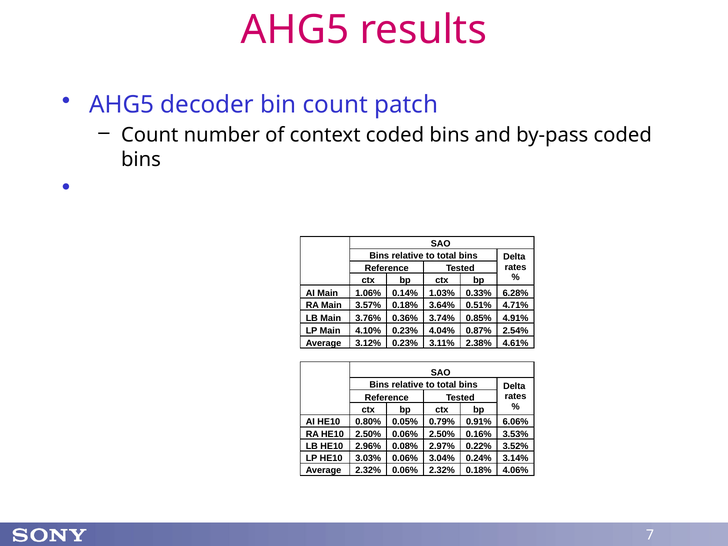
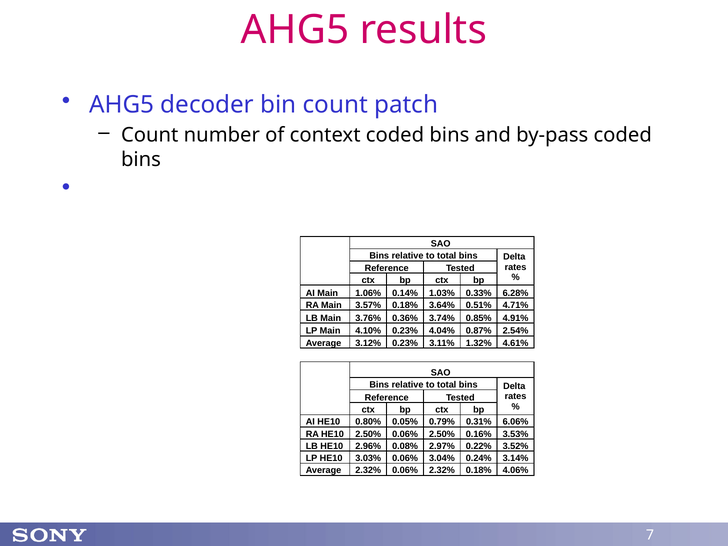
2.38%: 2.38% -> 1.32% (479, 343)
0.91%: 0.91% -> 0.31% (479, 422)
